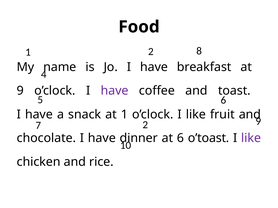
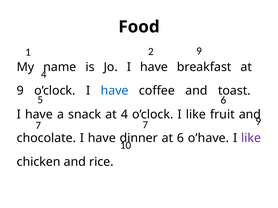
2 8: 8 -> 9 (199, 51)
have colour: purple -> blue (115, 91)
at 1: 1 -> 4 (124, 115)
7 2: 2 -> 7 (145, 125)
o’toast: o’toast -> o’have (209, 138)
